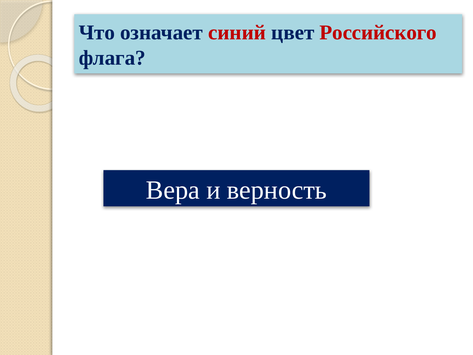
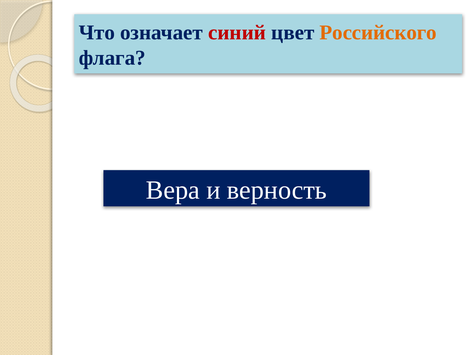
Российского colour: red -> orange (378, 33)
